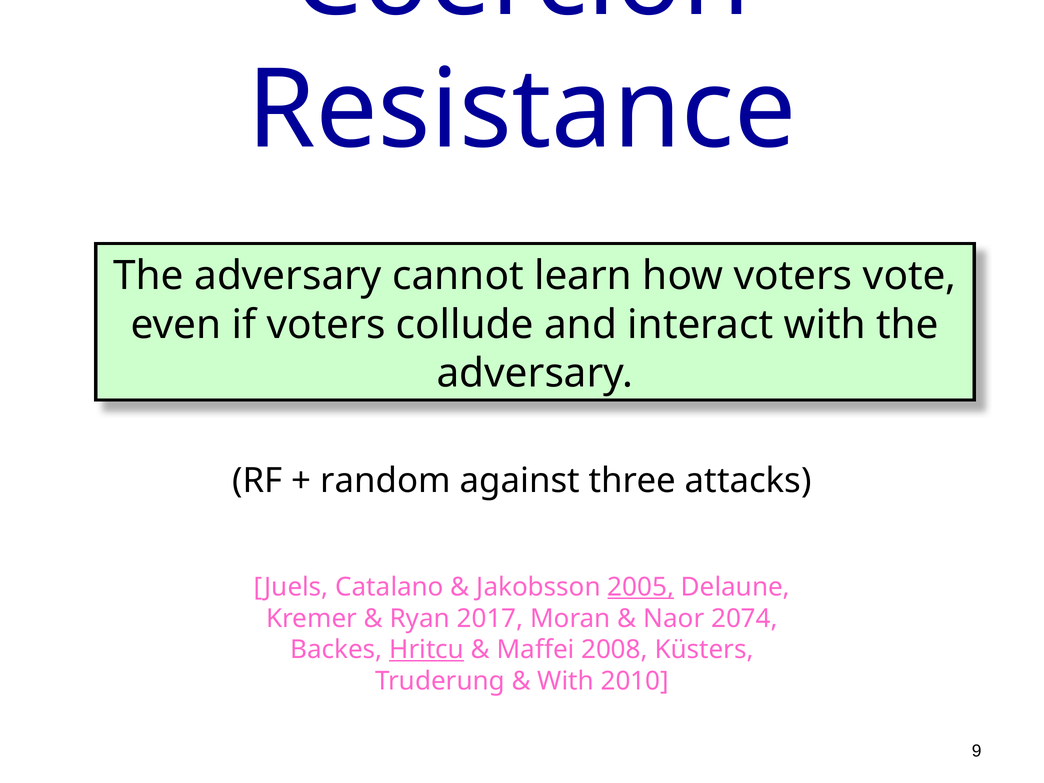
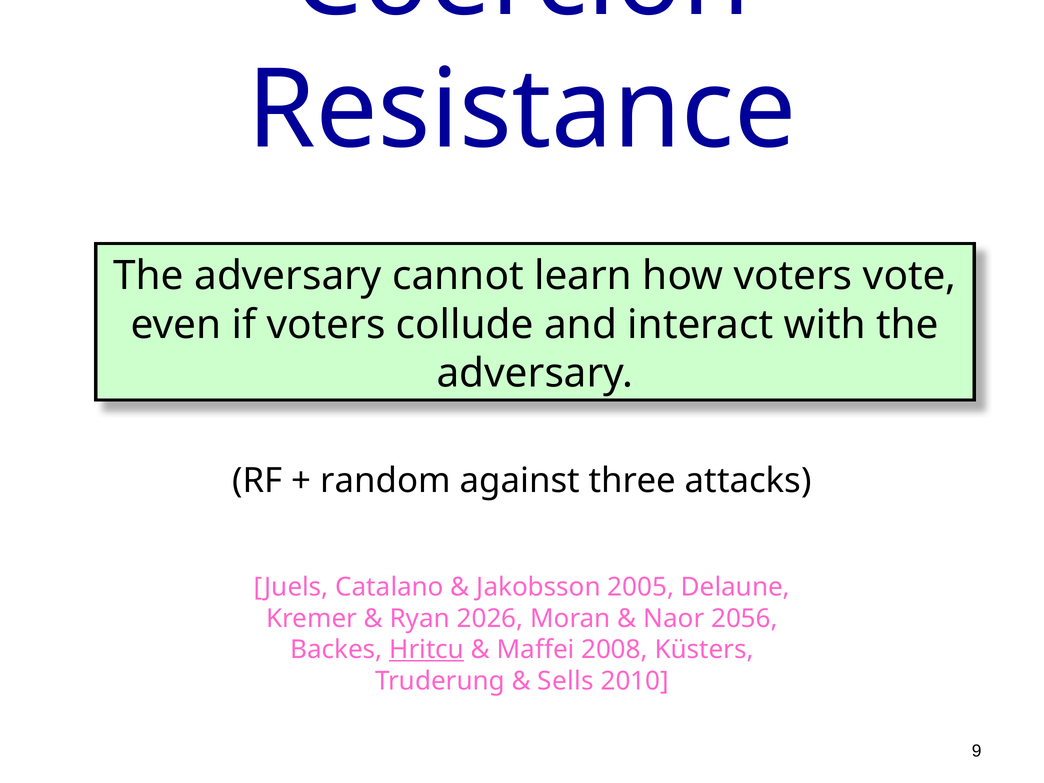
2005 underline: present -> none (641, 587)
2017: 2017 -> 2026 (490, 618)
2074: 2074 -> 2056 (744, 618)
With: With -> Sells (566, 681)
